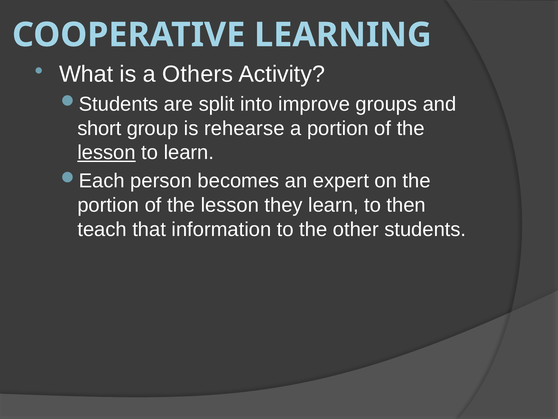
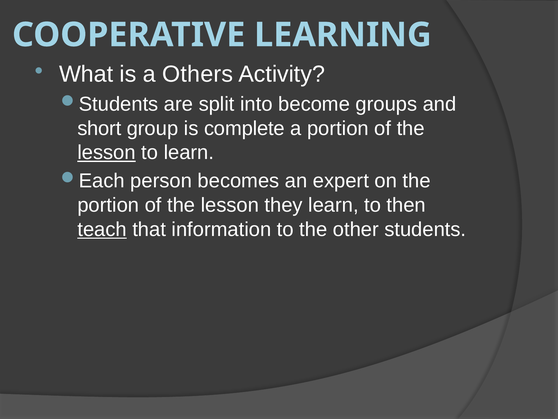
improve: improve -> become (314, 104)
rehearse: rehearse -> complete (244, 128)
teach underline: none -> present (102, 229)
